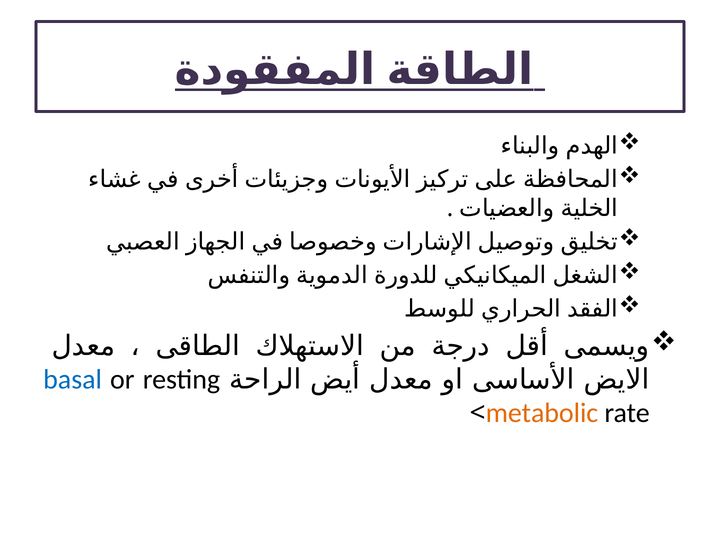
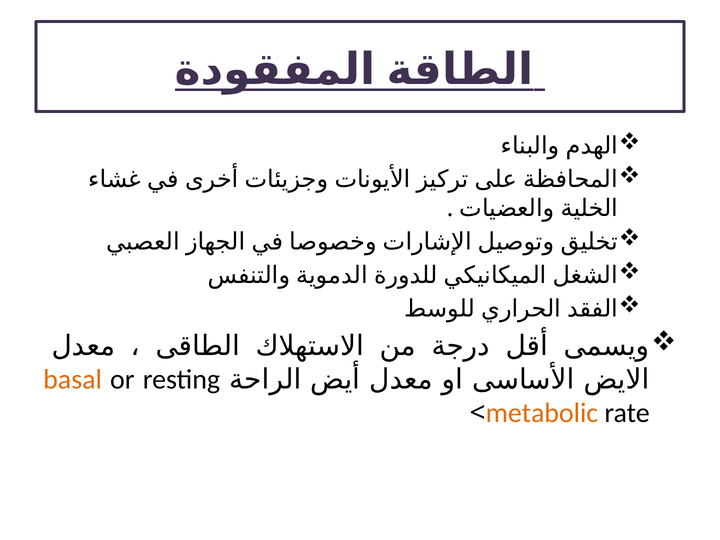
basal colour: blue -> orange (73, 379)
